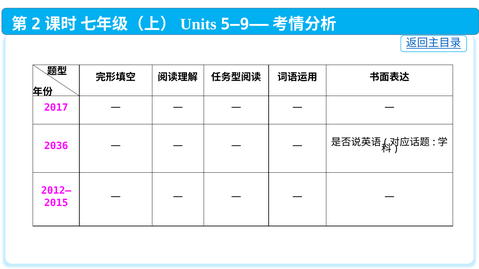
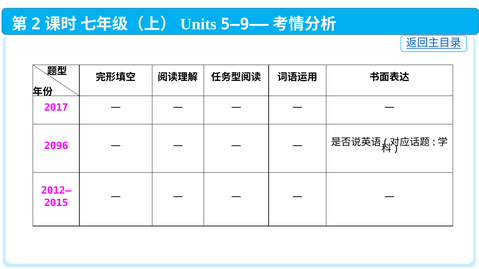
2036: 2036 -> 2096 (56, 146)
